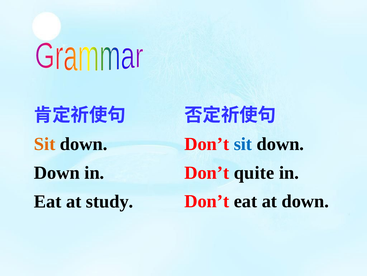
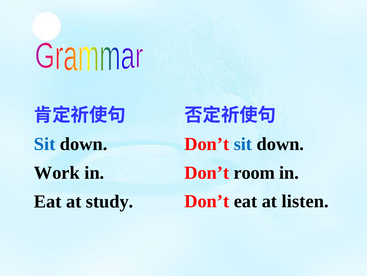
Sit colour: orange -> blue (45, 144)
quite: quite -> room (254, 172)
Down: Down -> Work (57, 172)
at down: down -> listen (305, 201)
